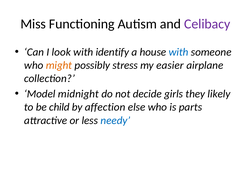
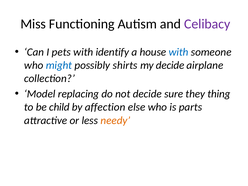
look: look -> pets (61, 52)
might colour: orange -> blue (59, 65)
stress: stress -> shirts (125, 65)
my easier: easier -> decide (170, 65)
midnight: midnight -> replacing (78, 94)
girls: girls -> sure (174, 94)
likely: likely -> thing (219, 94)
needy colour: blue -> orange (115, 120)
